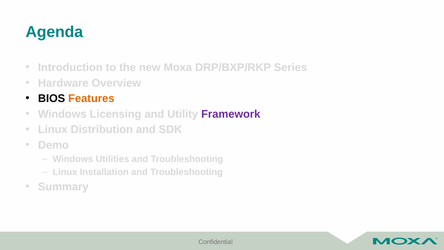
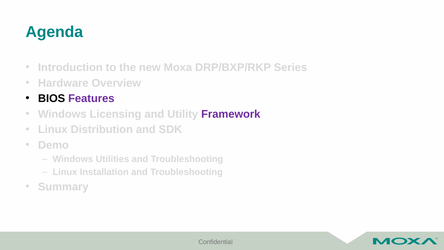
Features colour: orange -> purple (91, 98)
